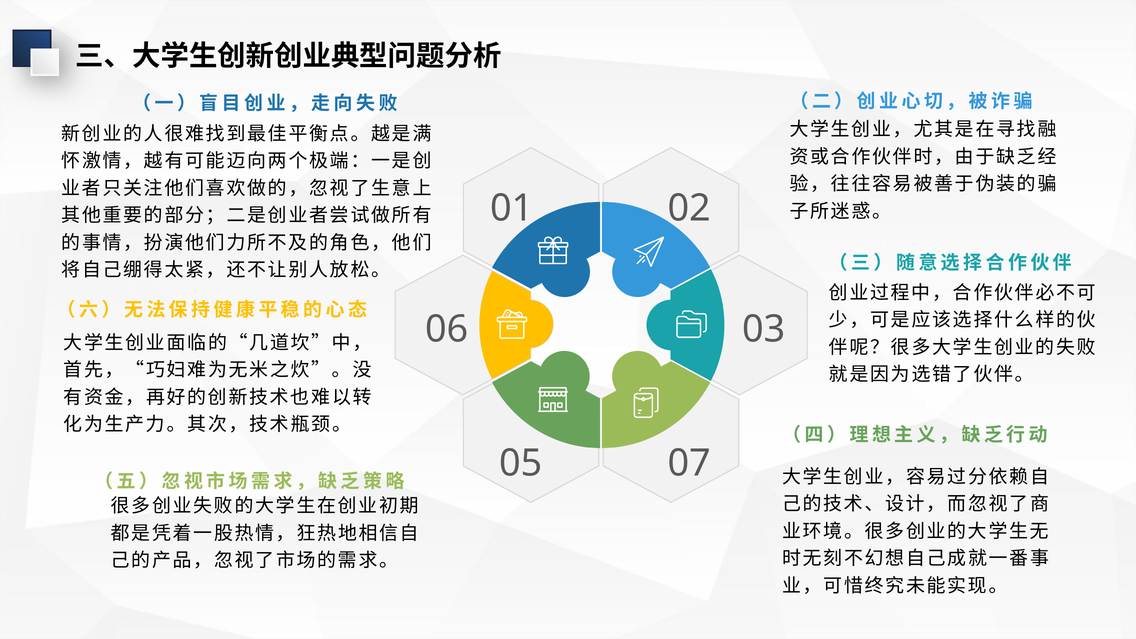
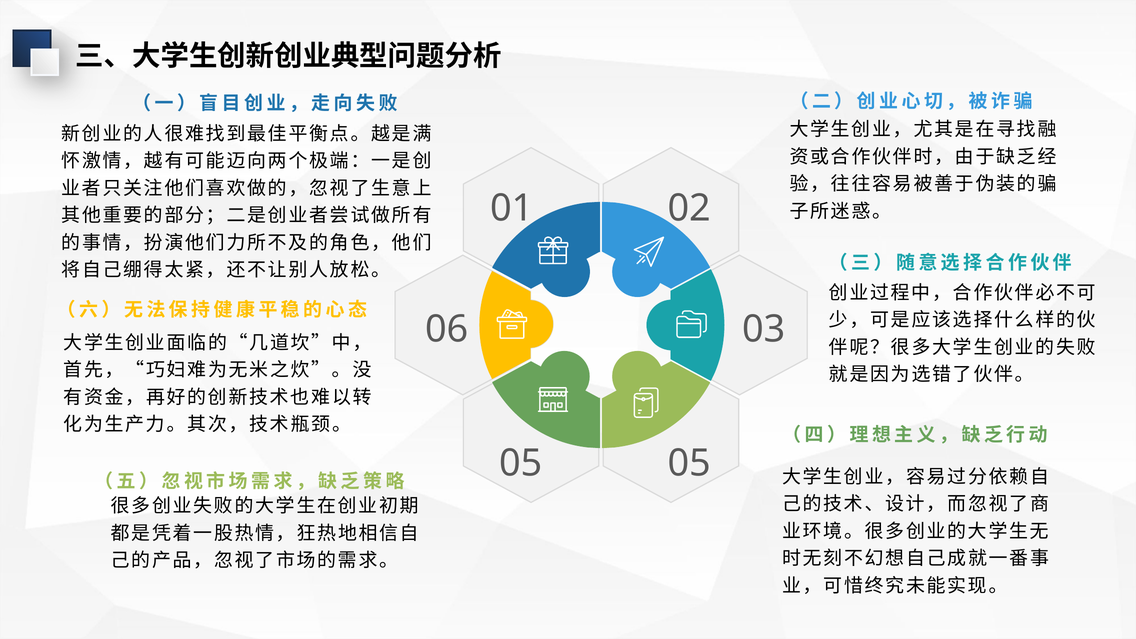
05 07: 07 -> 05 (689, 463)
